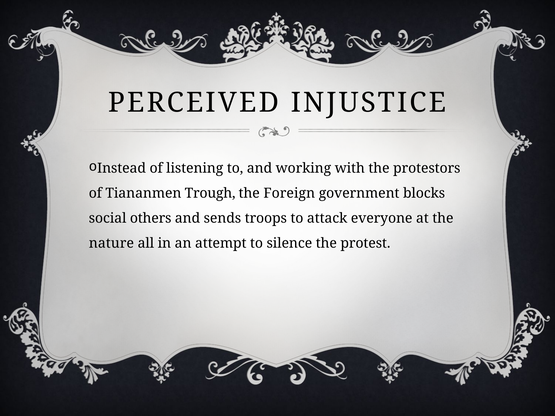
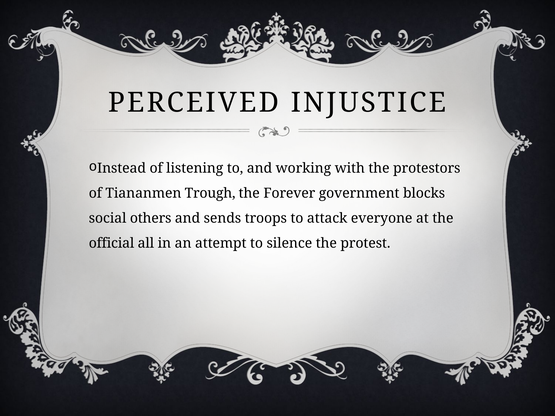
Foreign: Foreign -> Forever (289, 193)
nature: nature -> official (112, 243)
